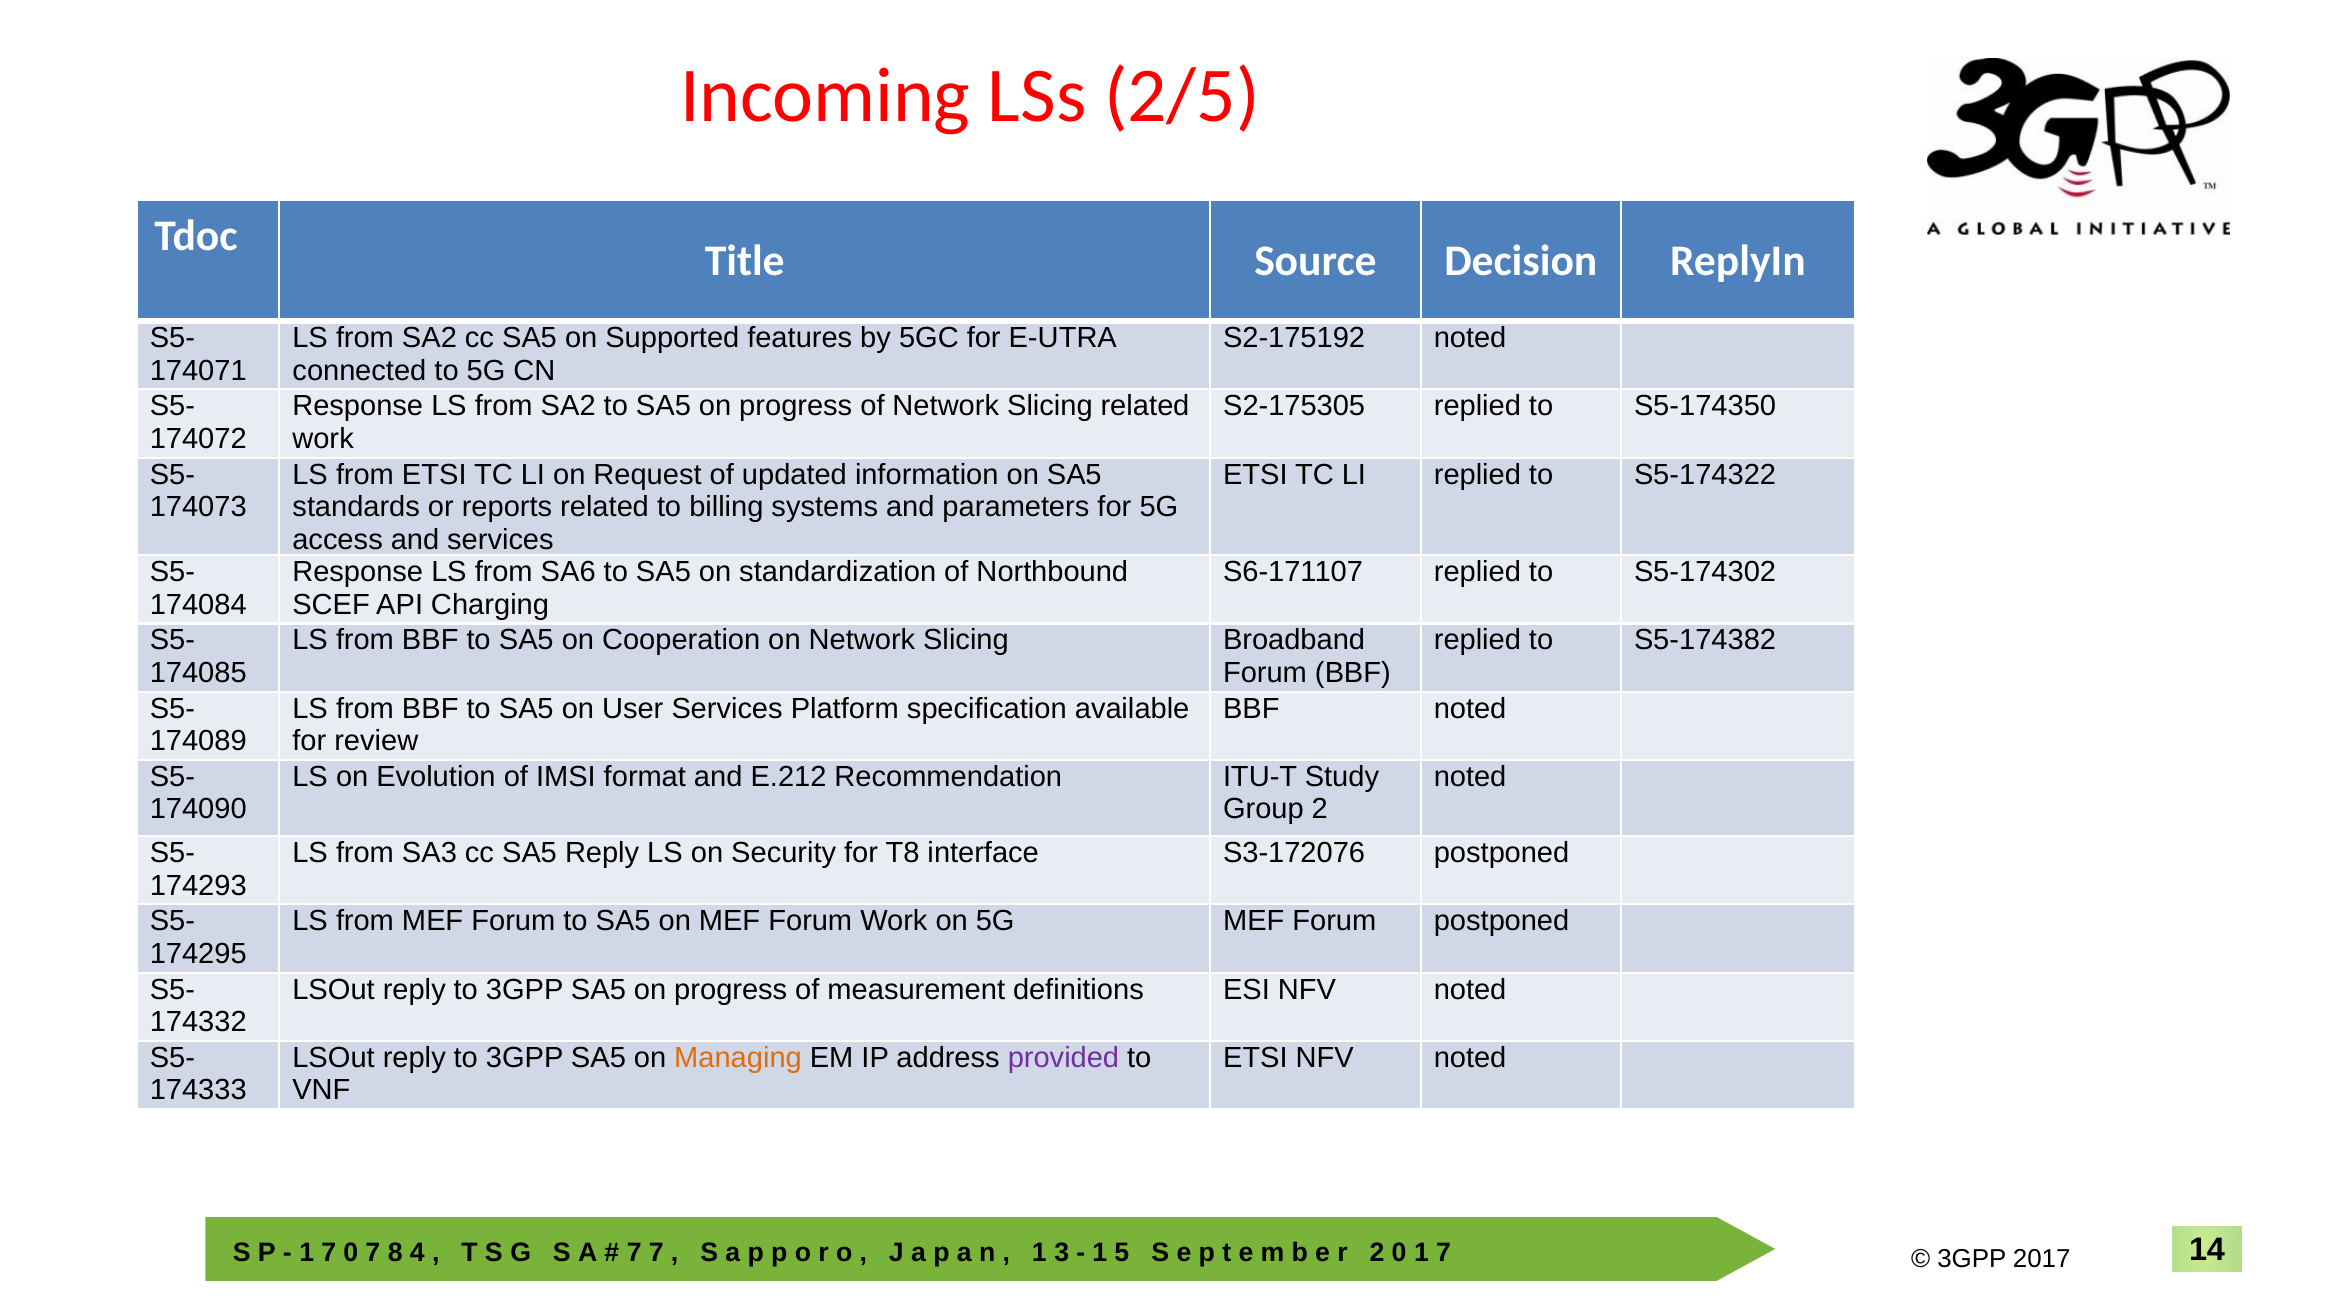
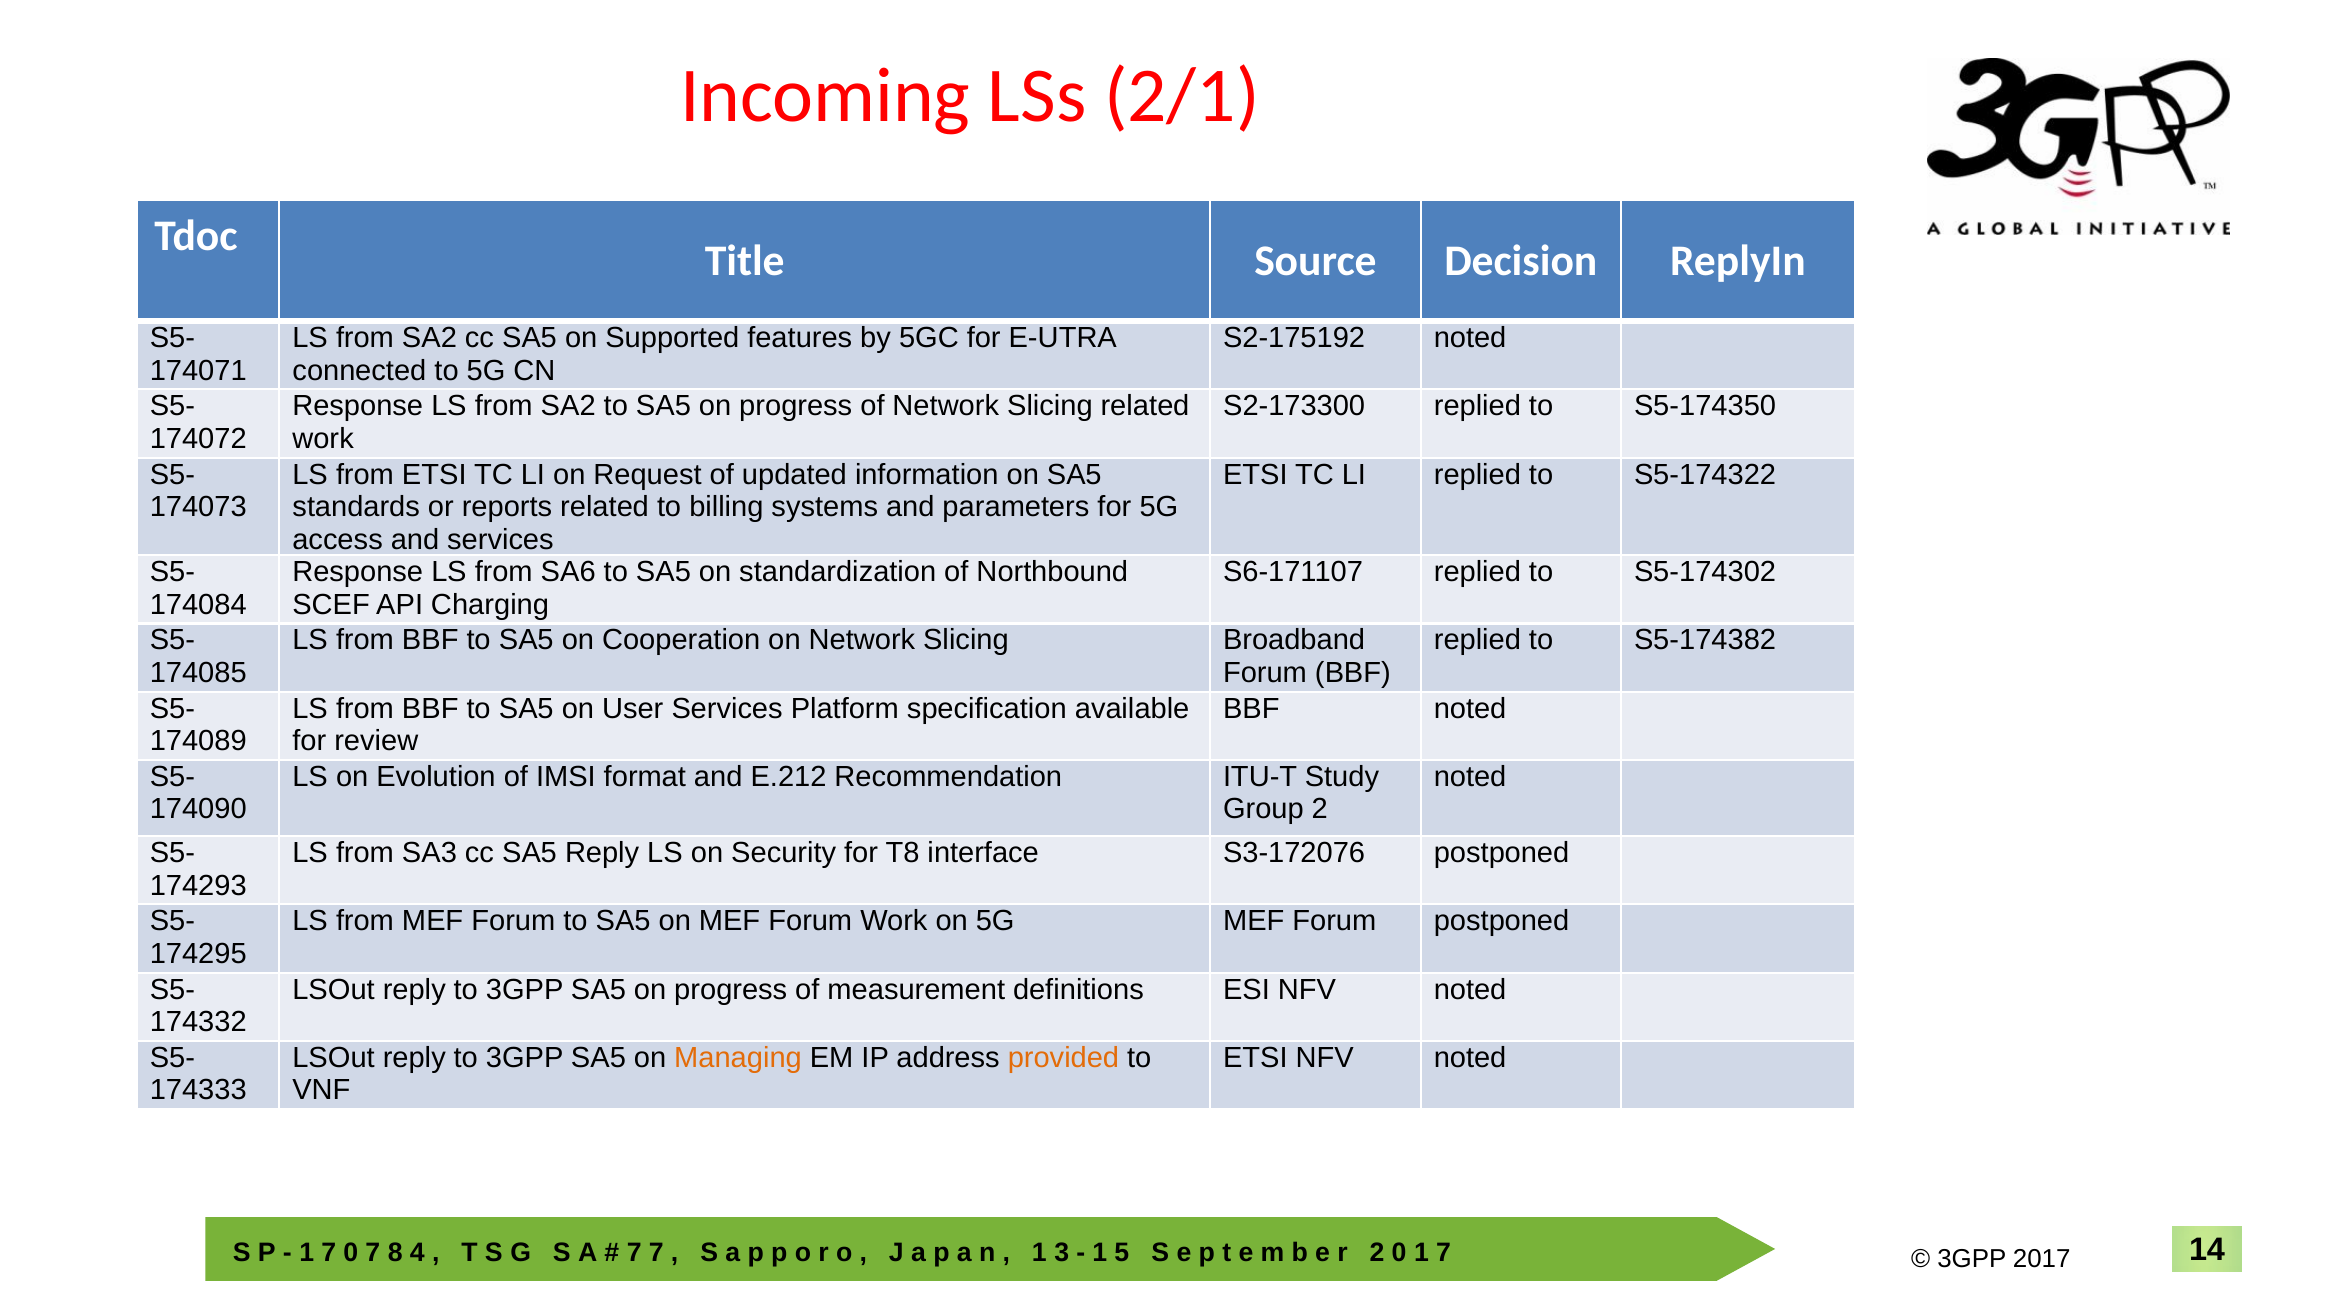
2/5: 2/5 -> 2/1 (1182, 96)
S2-175305: S2-175305 -> S2-173300 (1294, 406)
provided colour: purple -> orange (1063, 1058)
